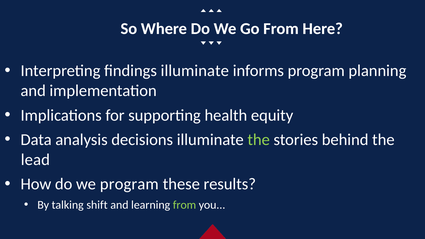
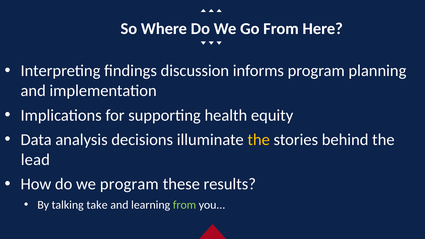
findings illuminate: illuminate -> discussion (195, 71)
the colour: light green -> yellow (259, 140)
shift: shift -> take (97, 205)
